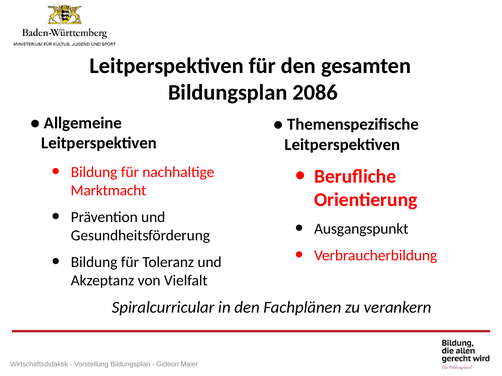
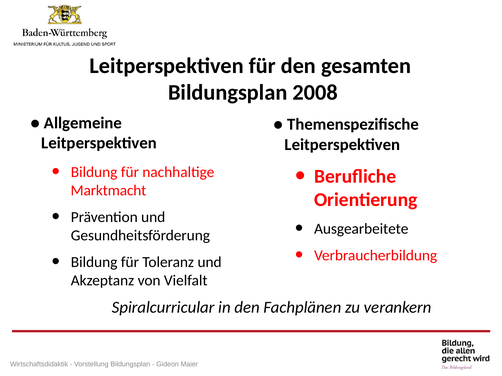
2086: 2086 -> 2008 (315, 93)
Ausgangspunkt: Ausgangspunkt -> Ausgearbeitete (361, 229)
